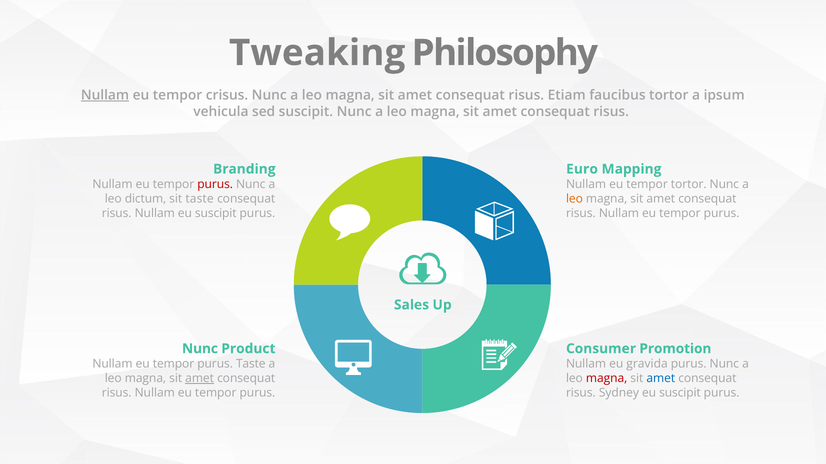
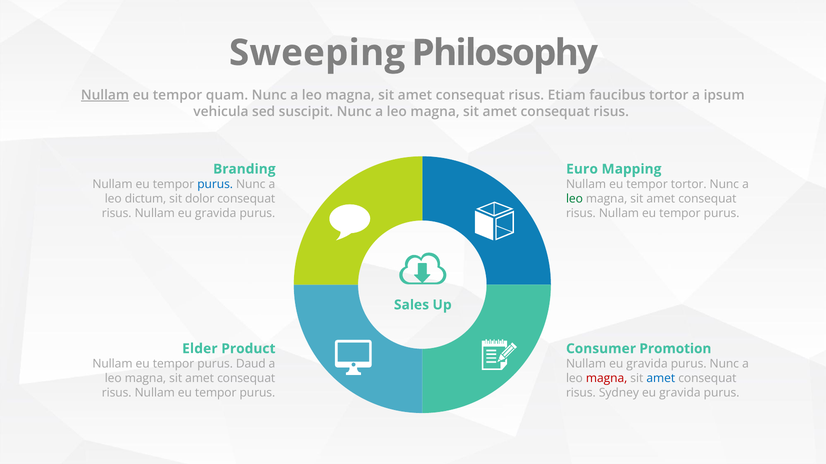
Tweaking: Tweaking -> Sweeping (317, 53)
crisus: crisus -> quam (227, 95)
purus colour: red -> blue (215, 185)
sit taste: taste -> dolor (200, 199)
leo colour: orange -> green (574, 199)
risus Nullam eu suscipit: suscipit -> gravida (216, 214)
Nunc: Nunc -> Elder (200, 349)
purus Taste: Taste -> Daud (251, 364)
amet underline: present -> none (200, 379)
suscipit: suscipit -> gravida (680, 393)
